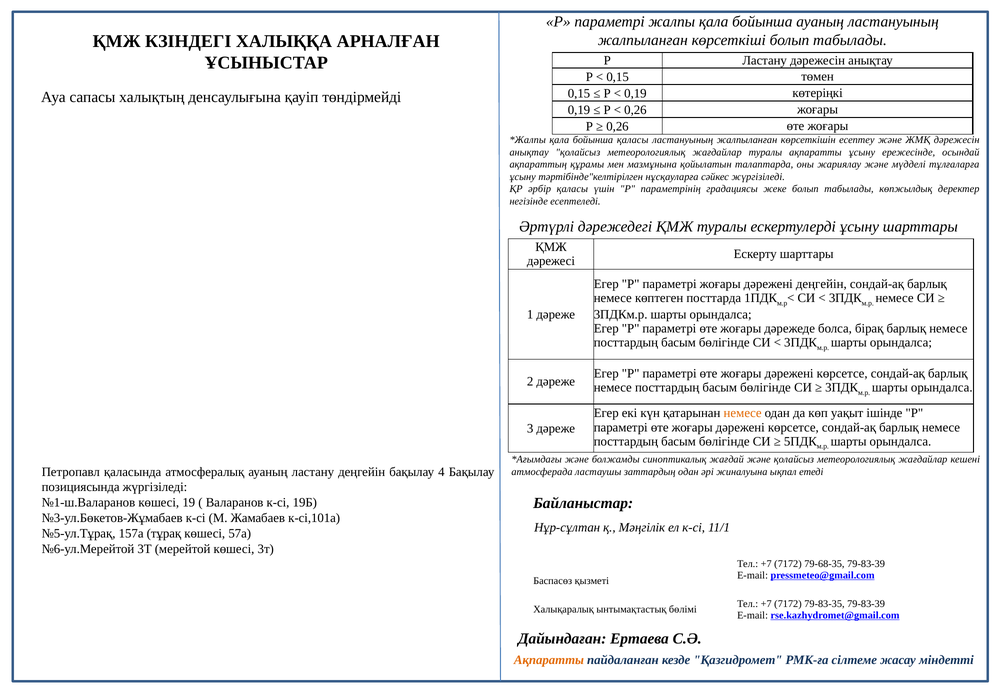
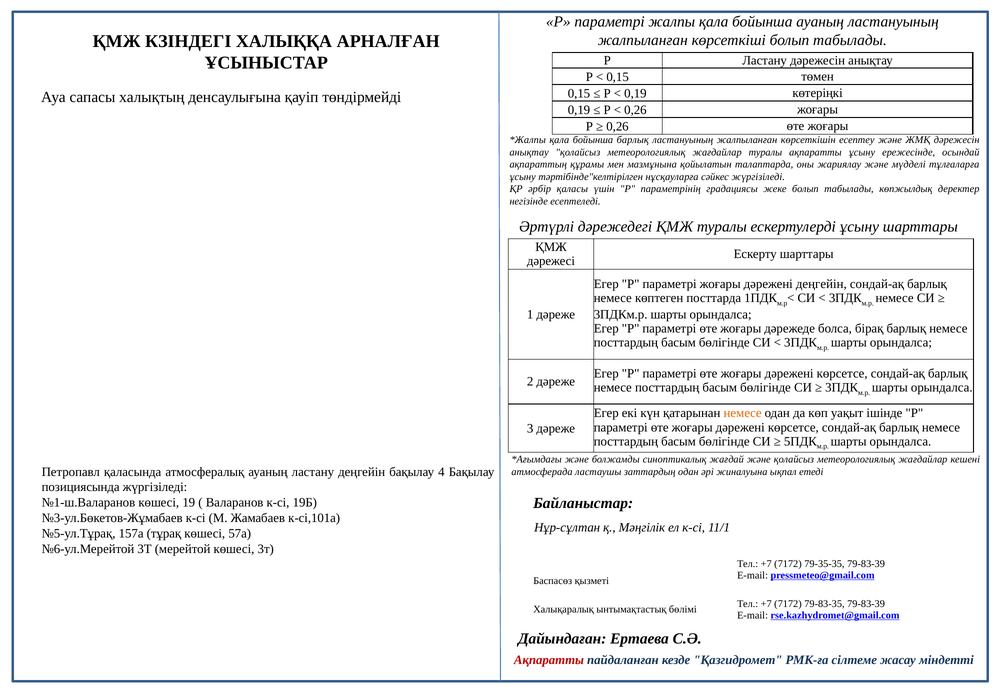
бойынша қаласы: қаласы -> барлық (633, 140)
79-68-35: 79-68-35 -> 79-35-35 (824, 564)
Ақпаратты colour: orange -> red (549, 660)
